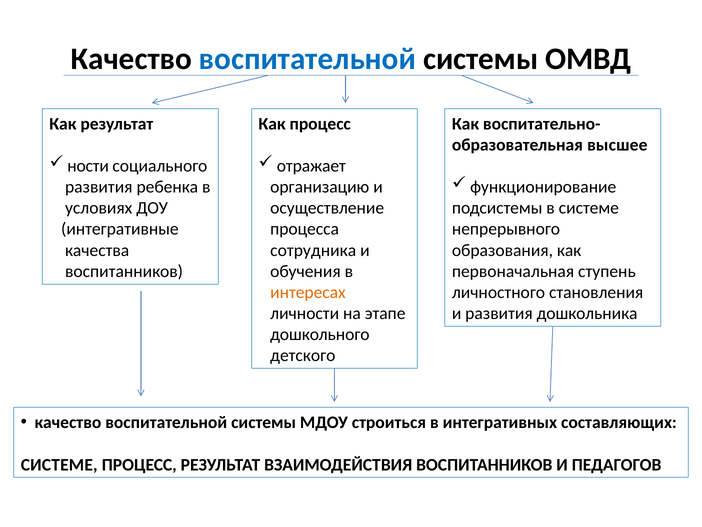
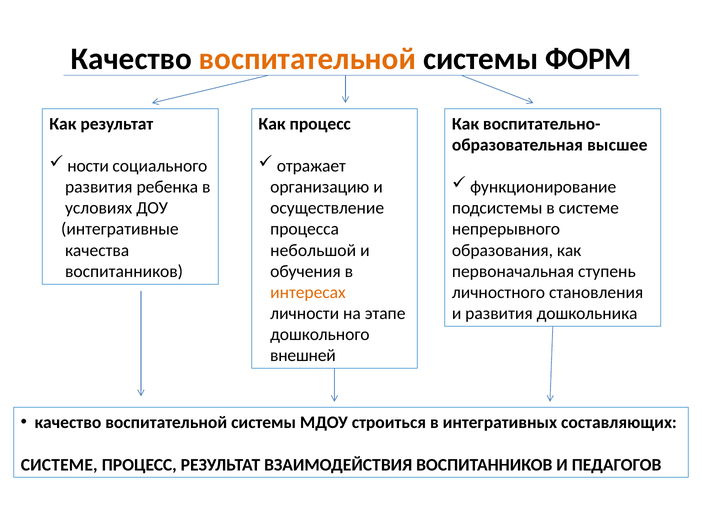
воспитательной colour: blue -> orange (307, 59)
ОМВД: ОМВД -> ФОРМ (588, 59)
сотрудника: сотрудника -> небольшой (313, 250)
детского: детского -> внешней (303, 355)
